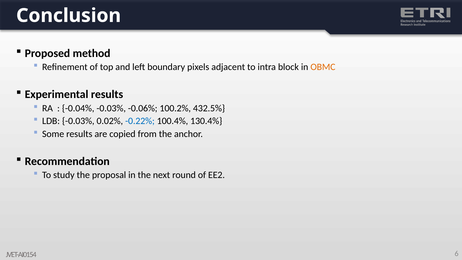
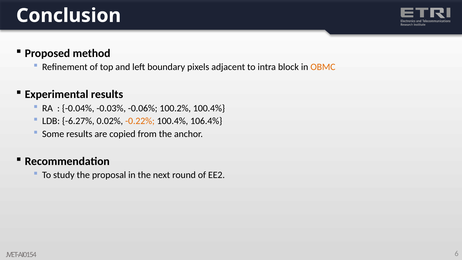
100.2% 432.5%: 432.5% -> 100.4% (209, 108)
LDB -0.03%: -0.03% -> -6.27% (78, 121)
-0.22% colour: blue -> orange (140, 121)
130.4%: 130.4% -> 106.4% (206, 121)
